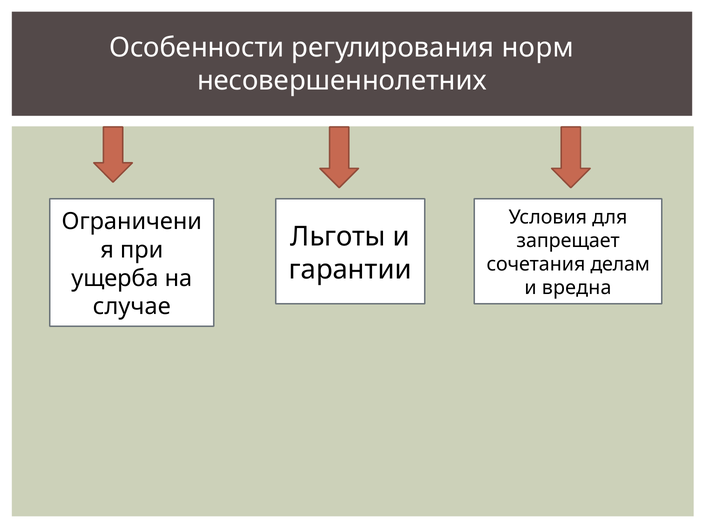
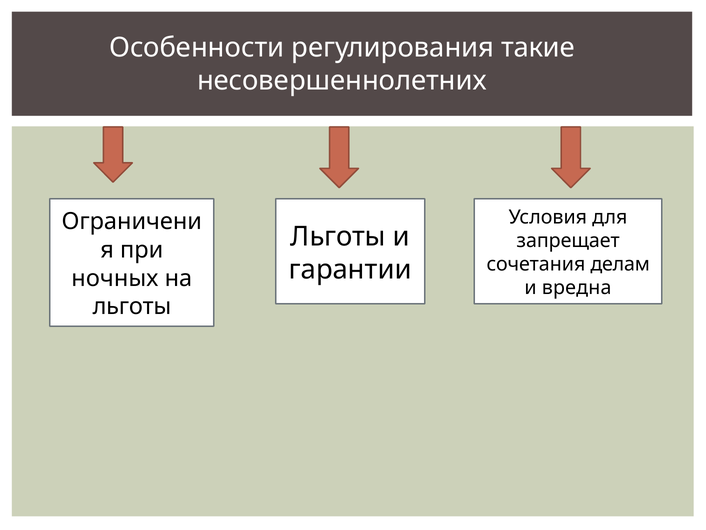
норм: норм -> такие (538, 48)
ущерба: ущерба -> ночных (115, 278)
случае: случае -> льготы (132, 306)
